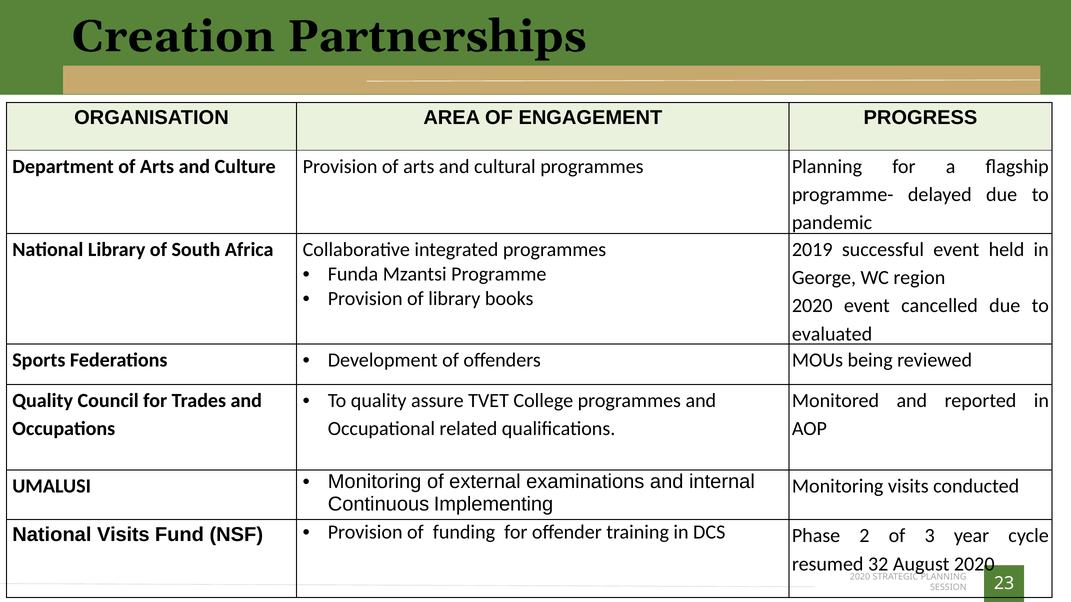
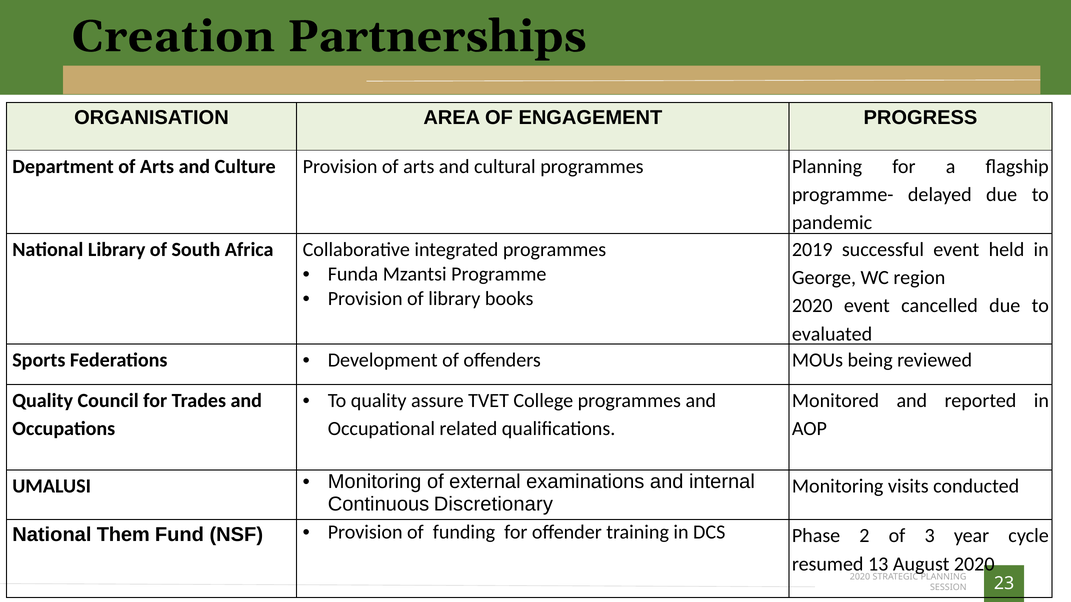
Implementing: Implementing -> Discretionary (493, 504)
National Visits: Visits -> Them (123, 535)
32: 32 -> 13 (878, 564)
